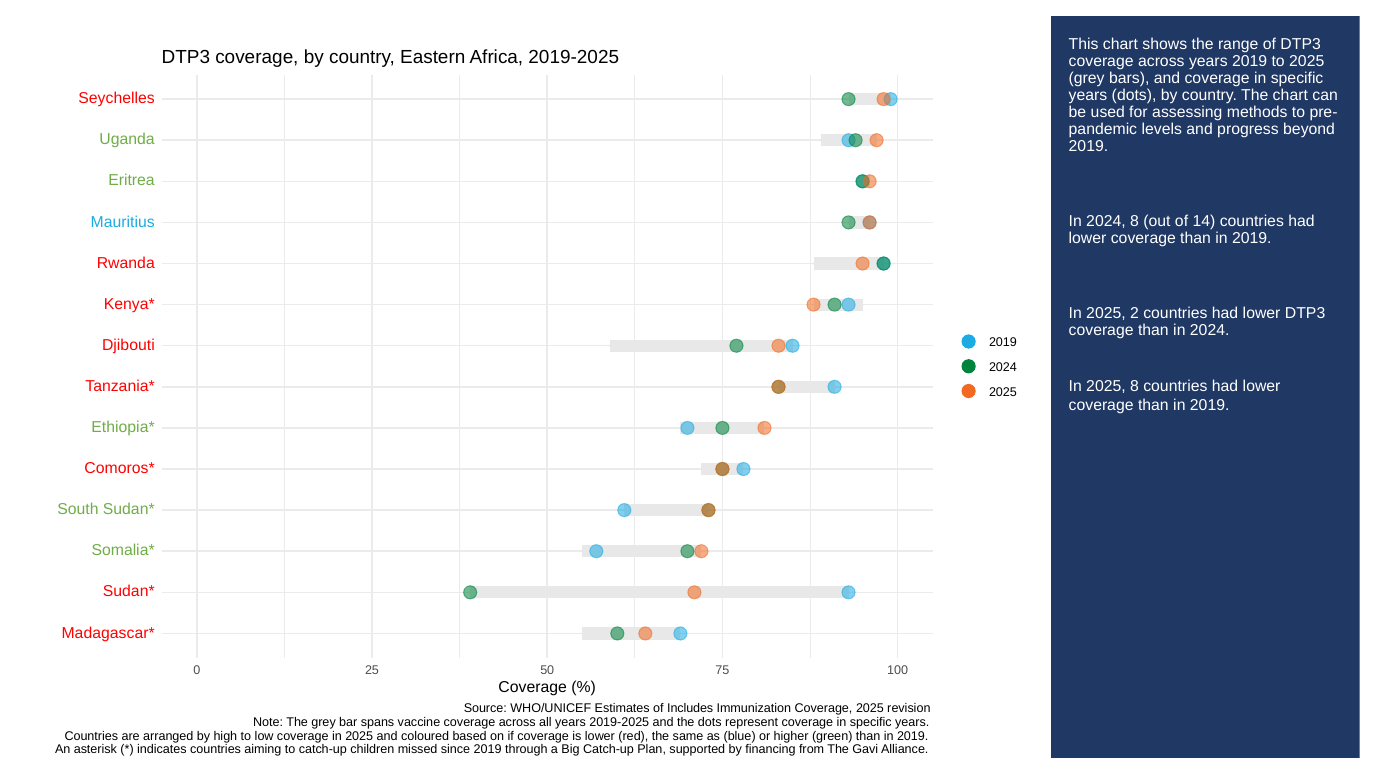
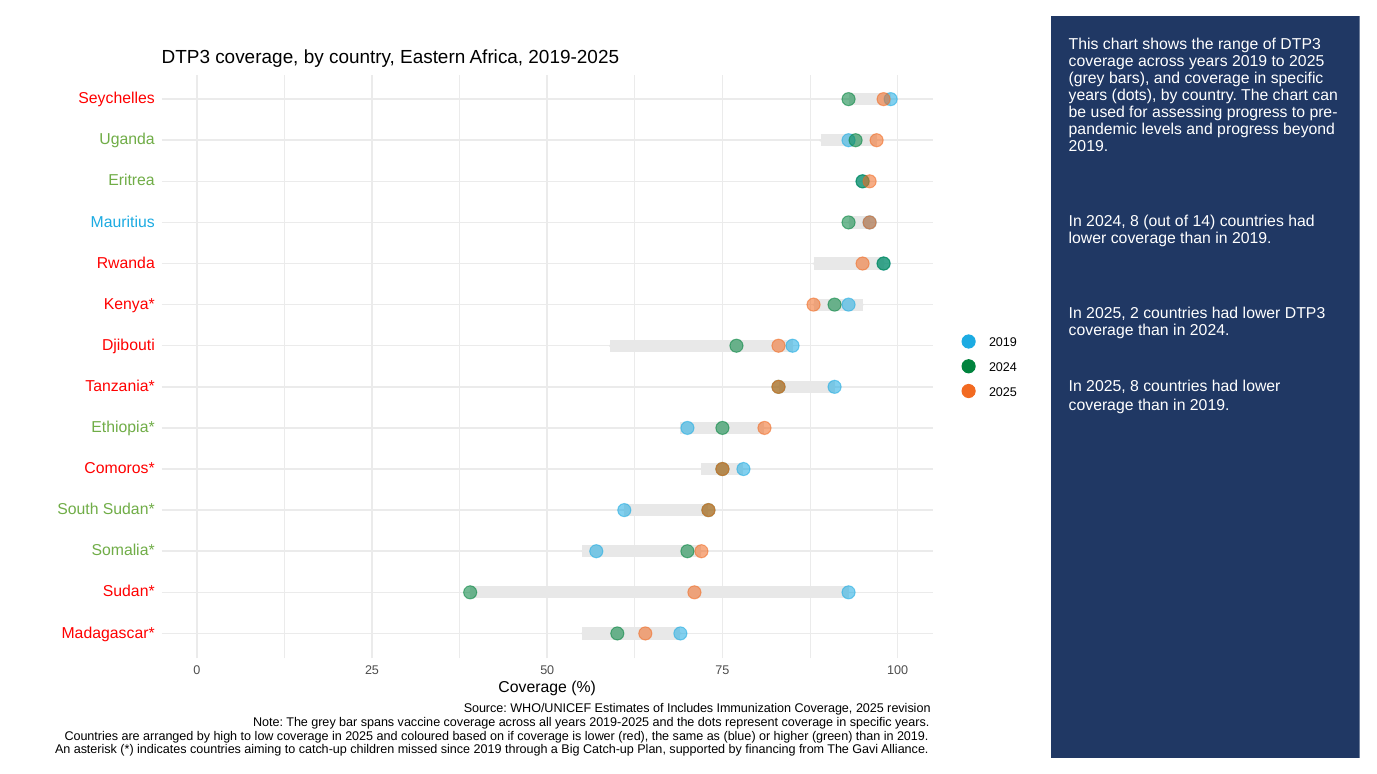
assessing methods: methods -> progress (1257, 113)
